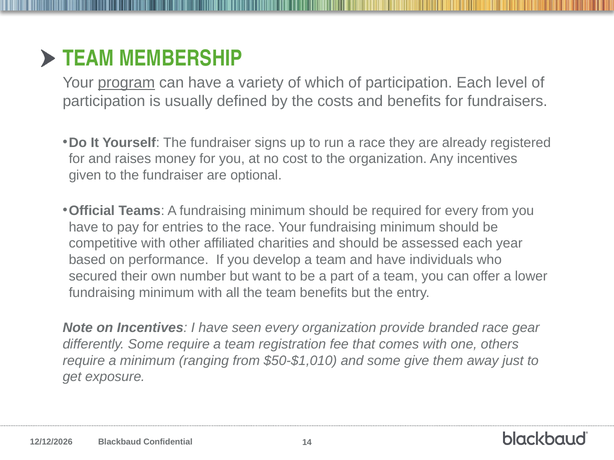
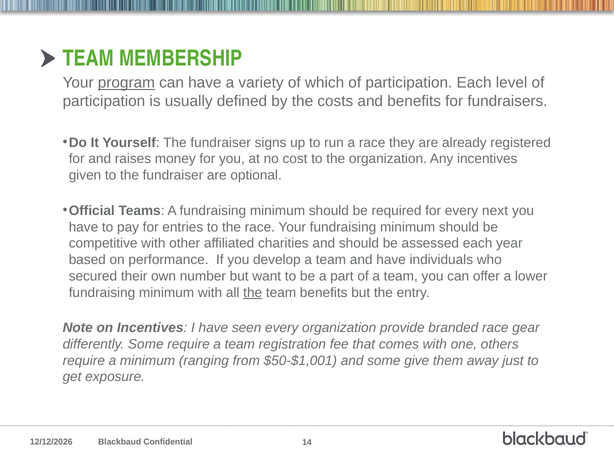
every from: from -> next (495, 211)
the underline: none -> present (253, 293)
$50-$1,010: $50-$1,010 -> $50-$1,001 (300, 361)
